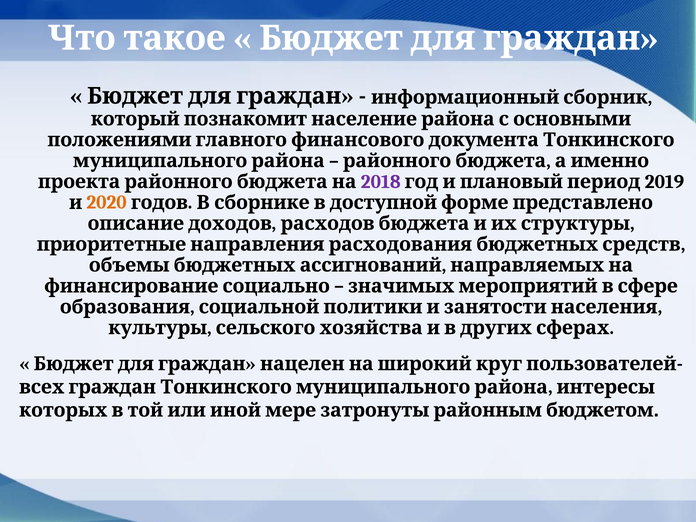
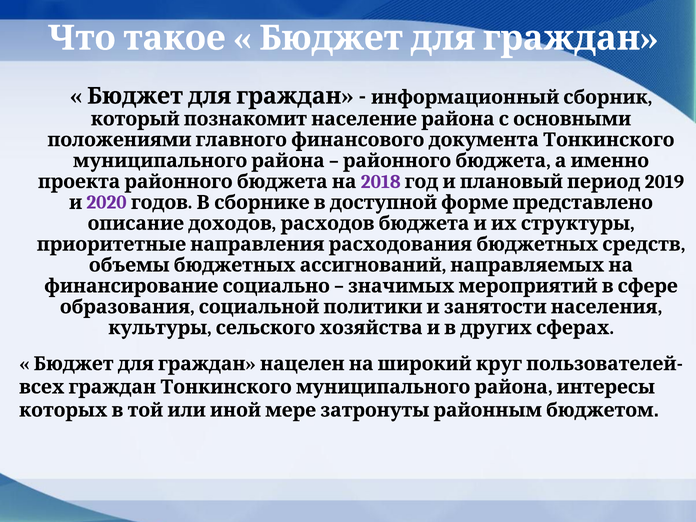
2020 colour: orange -> purple (107, 202)
